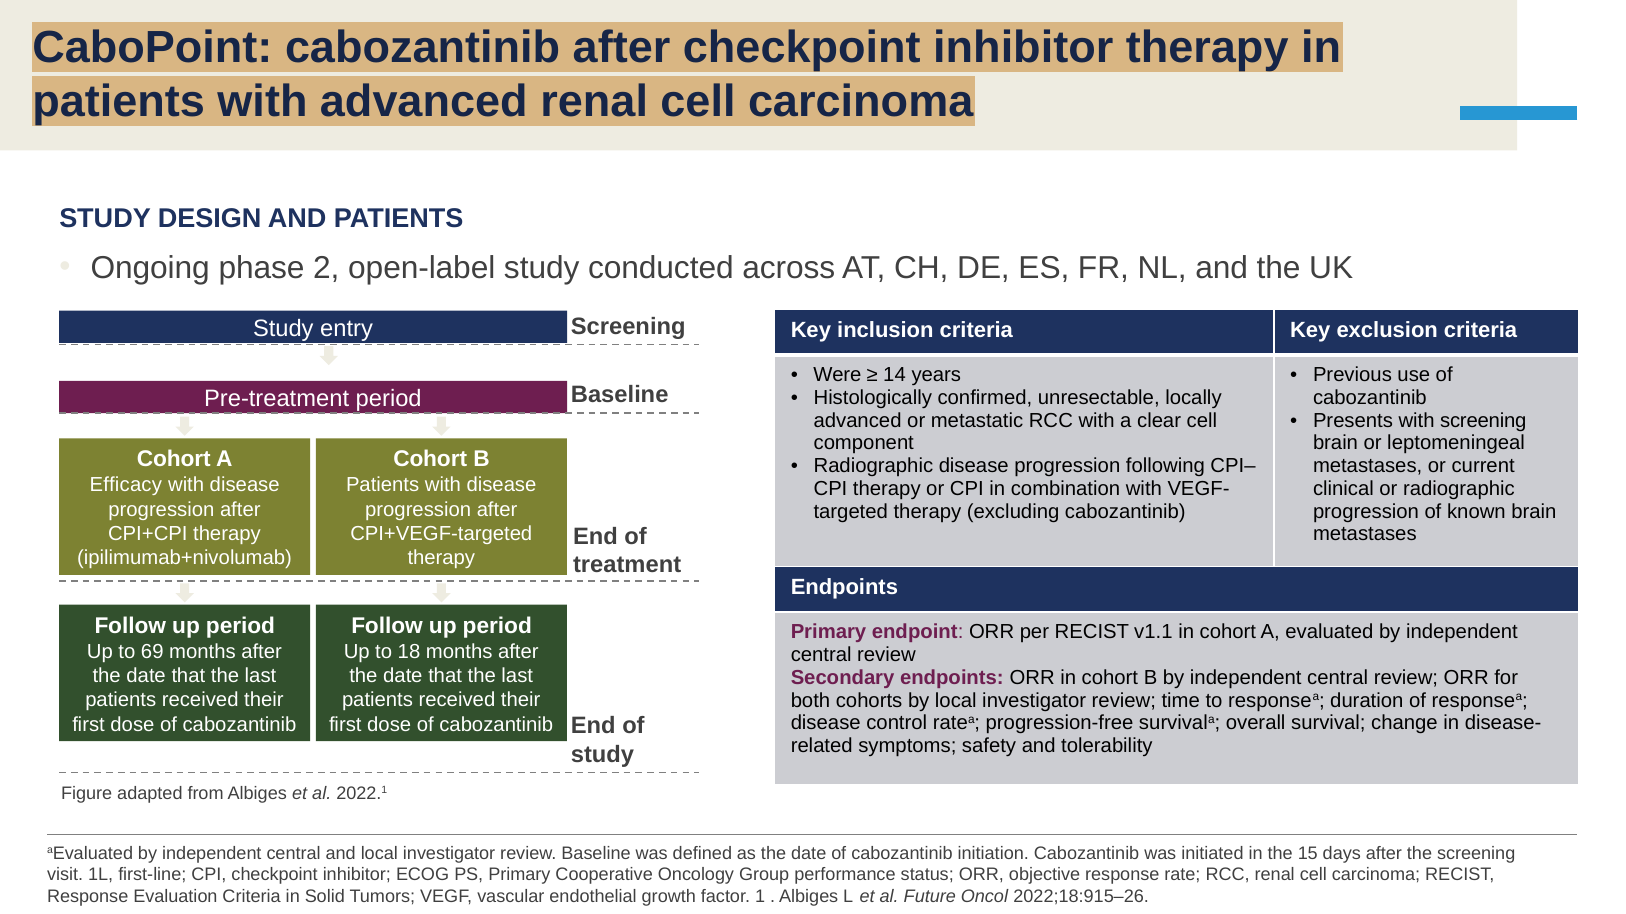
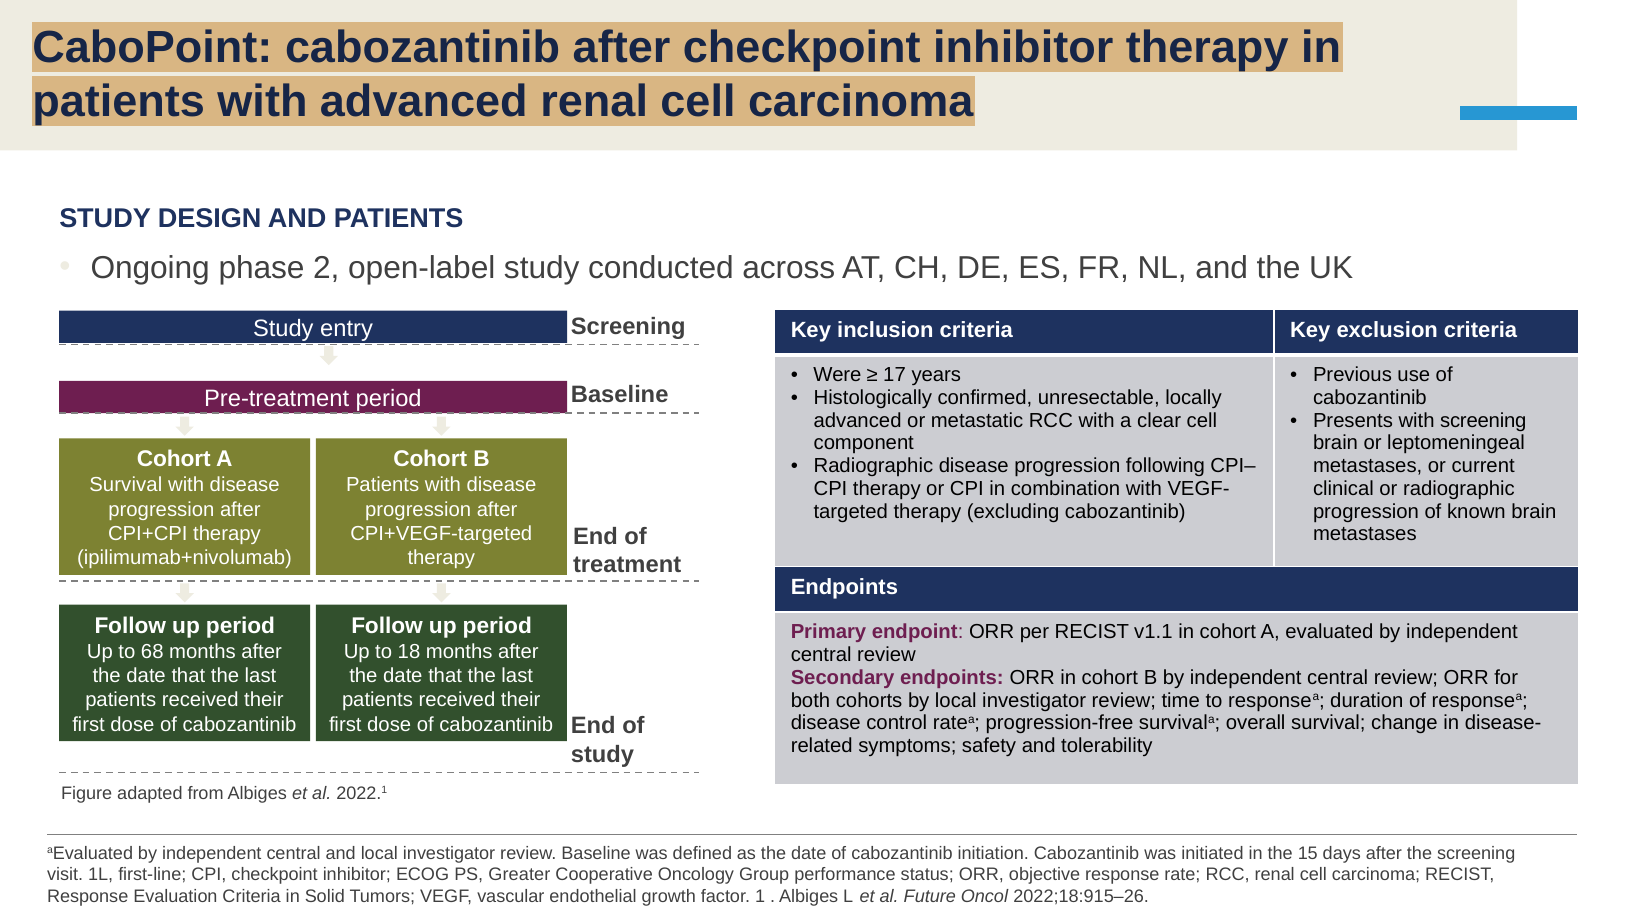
14: 14 -> 17 (895, 375)
Efficacy: Efficacy -> Survival (126, 485)
69: 69 -> 68 (152, 652)
PS Primary: Primary -> Greater (519, 875)
